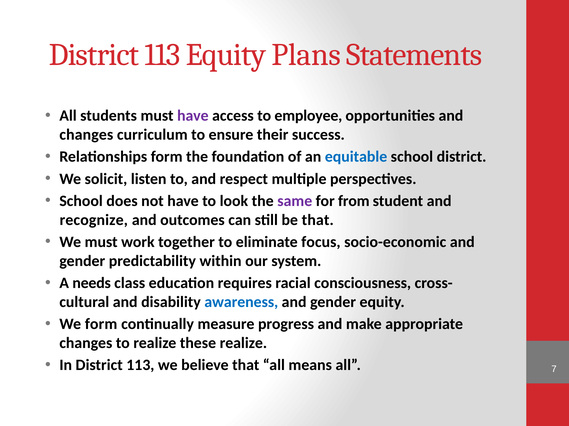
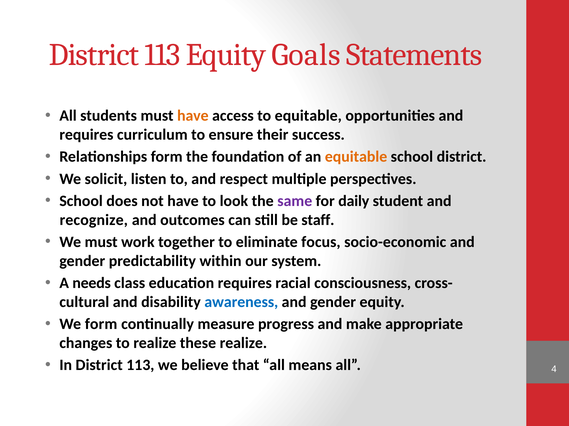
Plans: Plans -> Goals (306, 55)
have colour: purple -> orange (193, 116)
to employee: employee -> equitable (308, 116)
changes: changes -> requires (86, 135)
equitable colour: blue -> orange (356, 157)
from: from -> daily (354, 201)
be that: that -> staff (318, 220)
7: 7 -> 4 (554, 370)
